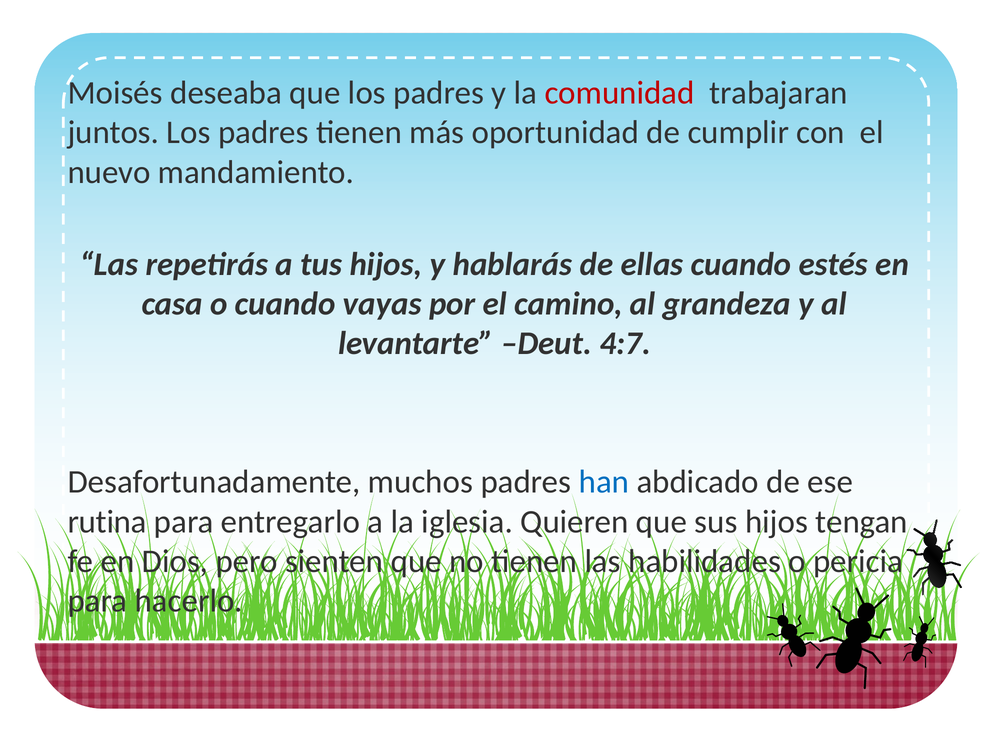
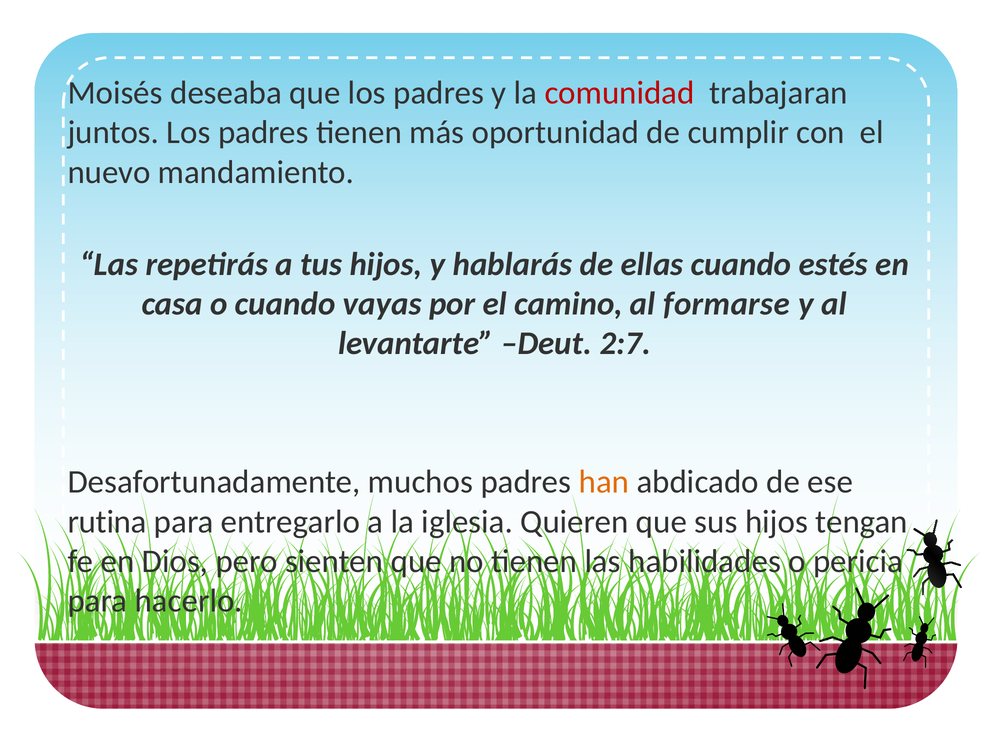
grandeza: grandeza -> formarse (727, 304)
4:7: 4:7 -> 2:7 (625, 343)
han colour: blue -> orange (604, 482)
